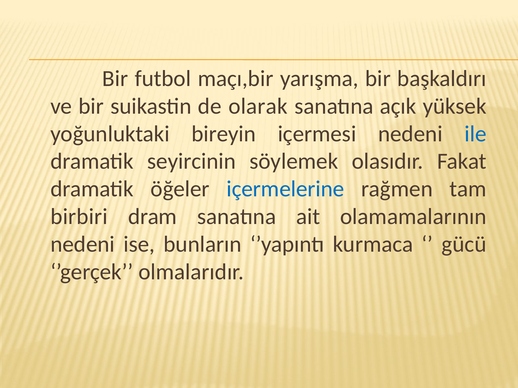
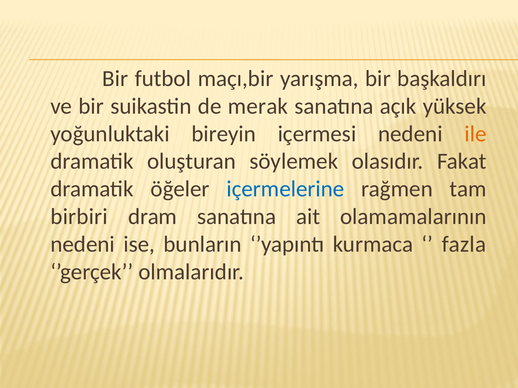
olarak: olarak -> merak (258, 106)
ile colour: blue -> orange (475, 134)
seyircinin: seyircinin -> oluşturan (192, 162)
gücü: gücü -> fazla (464, 244)
